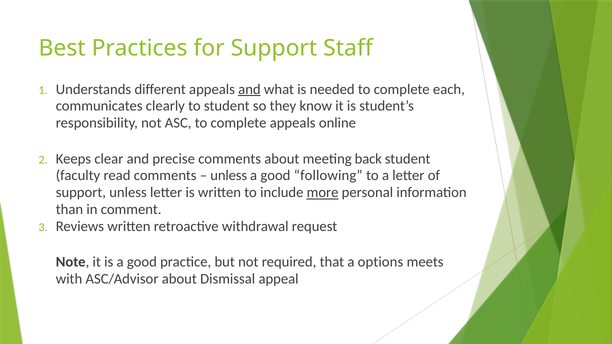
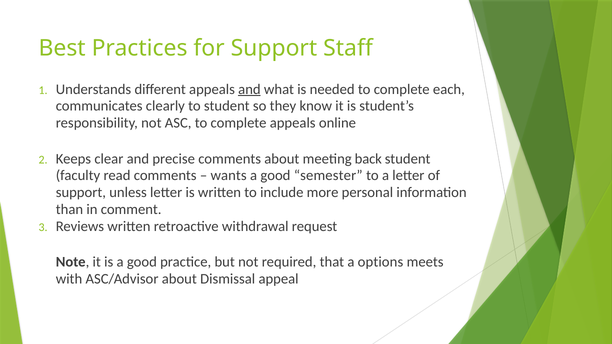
unless: unless -> wants (229, 176)
following: following -> semester (328, 176)
more underline: present -> none (323, 193)
